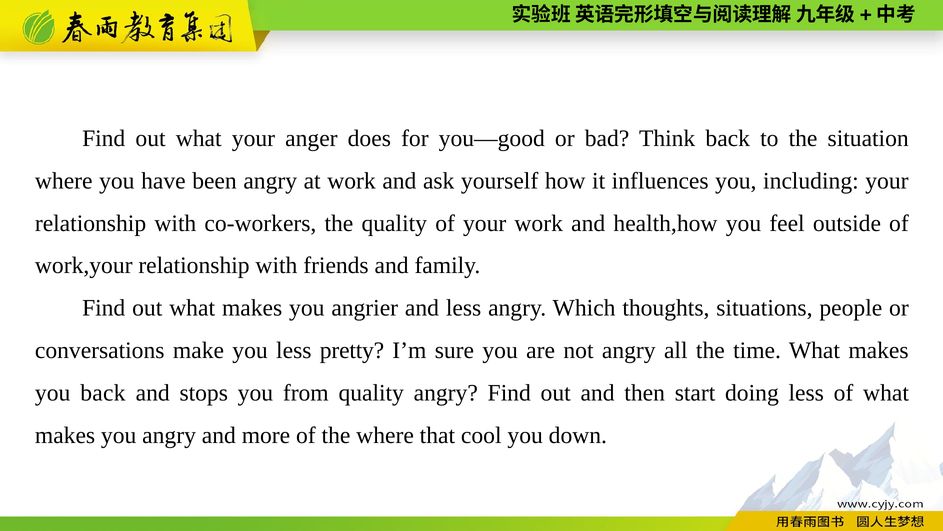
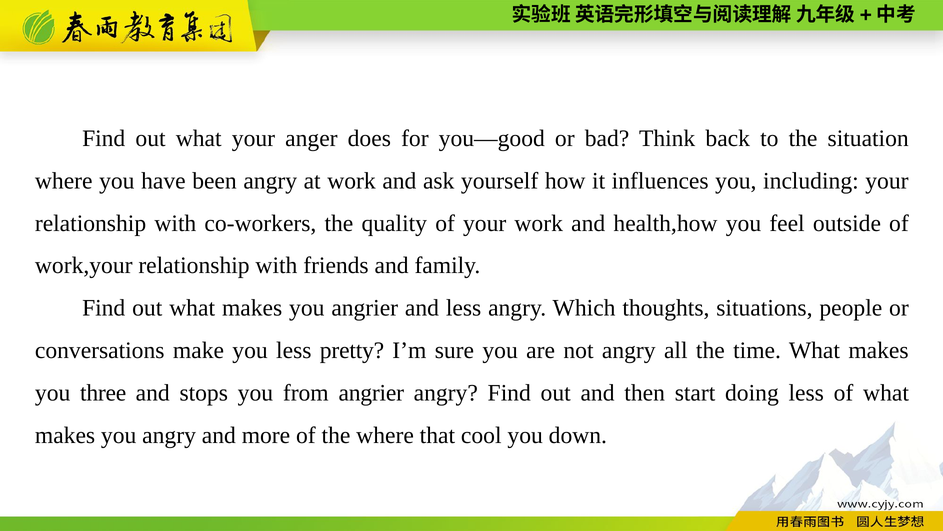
you back: back -> three (103, 393)
from quality: quality -> angrier (371, 393)
